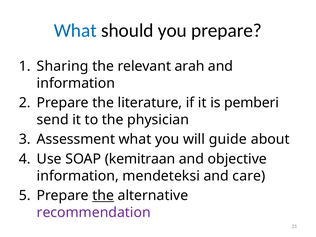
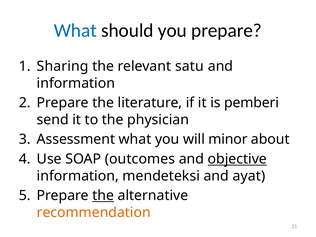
arah: arah -> satu (189, 66)
guide: guide -> minor (228, 139)
kemitraan: kemitraan -> outcomes (140, 159)
objective underline: none -> present (237, 159)
care: care -> ayat (249, 176)
recommendation colour: purple -> orange (94, 212)
